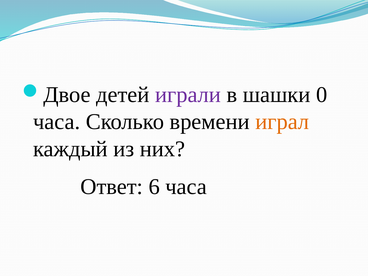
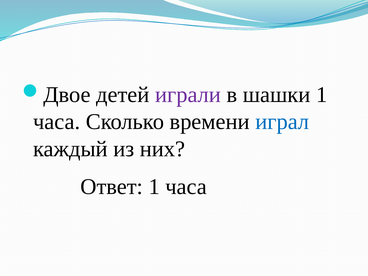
шашки 0: 0 -> 1 (322, 95)
играл colour: orange -> blue (282, 122)
Ответ 6: 6 -> 1 (154, 187)
